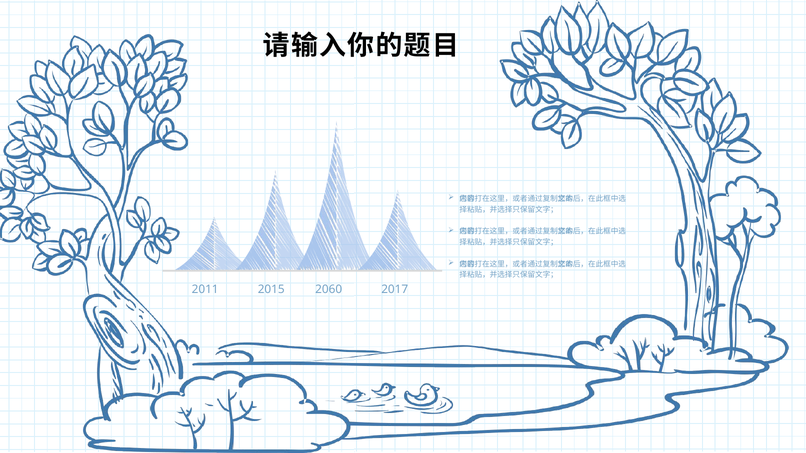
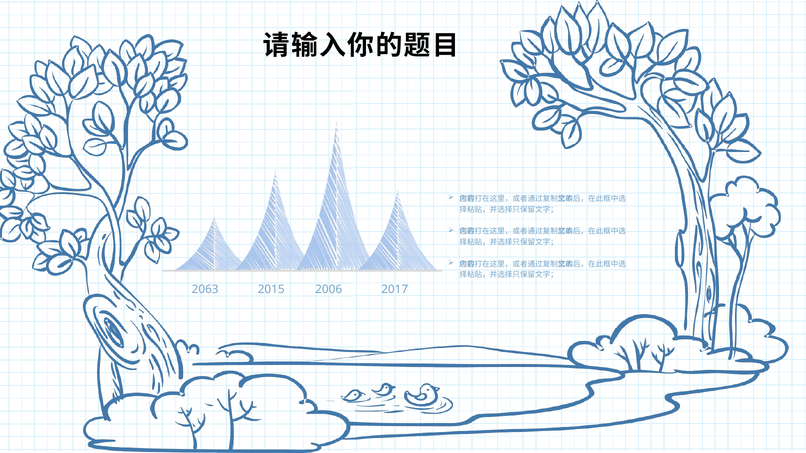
2011: 2011 -> 2063 (205, 290)
2060: 2060 -> 2006 (329, 290)
